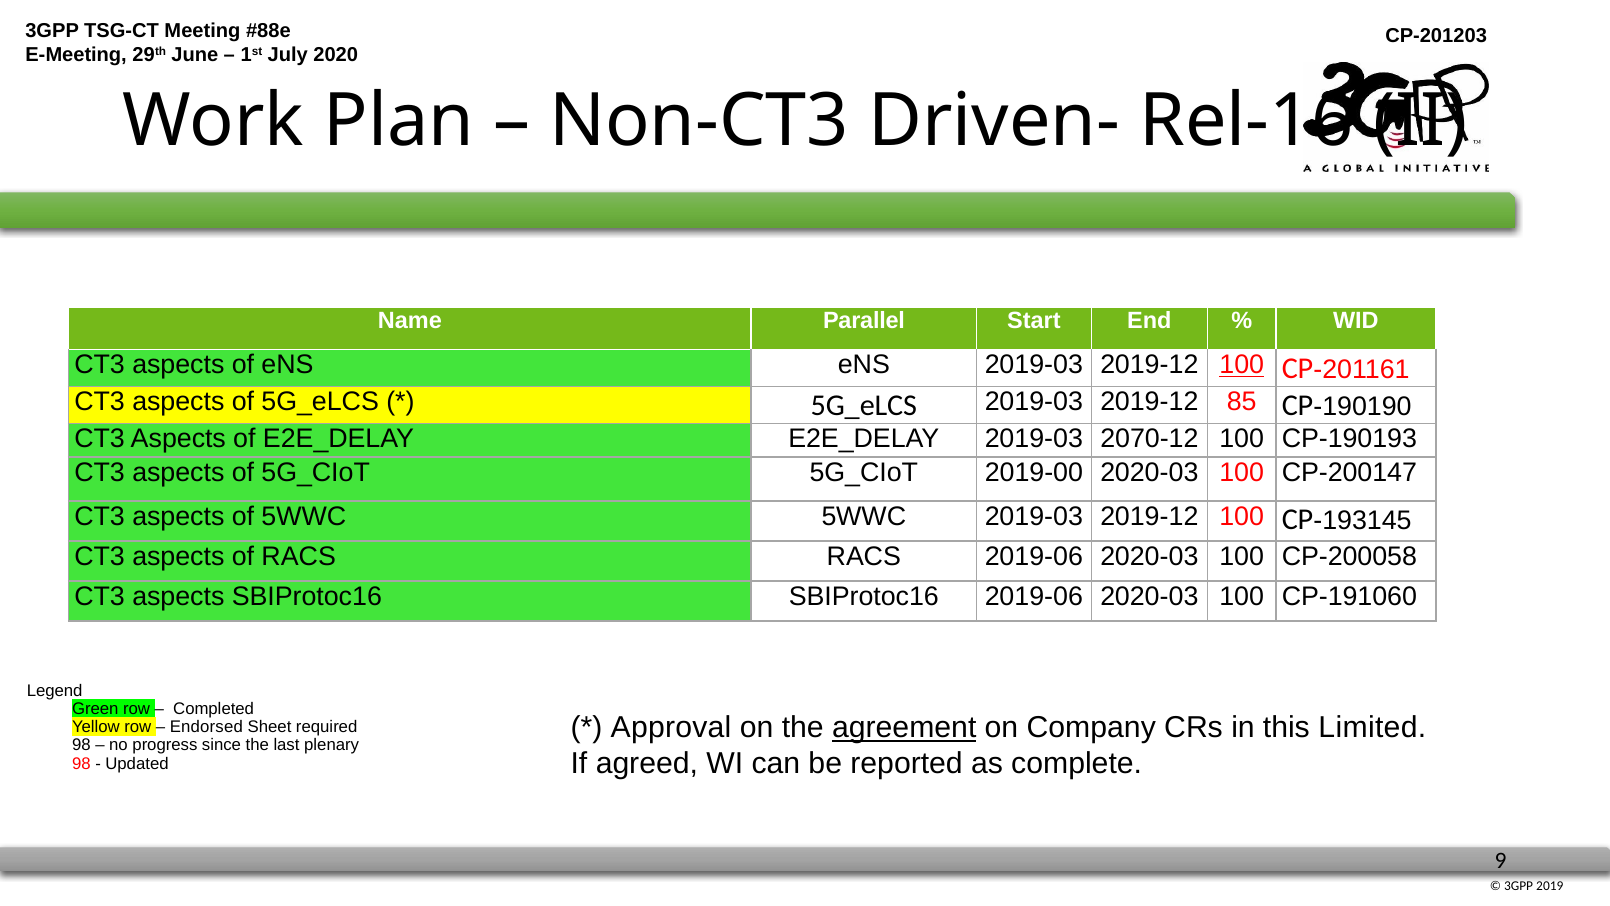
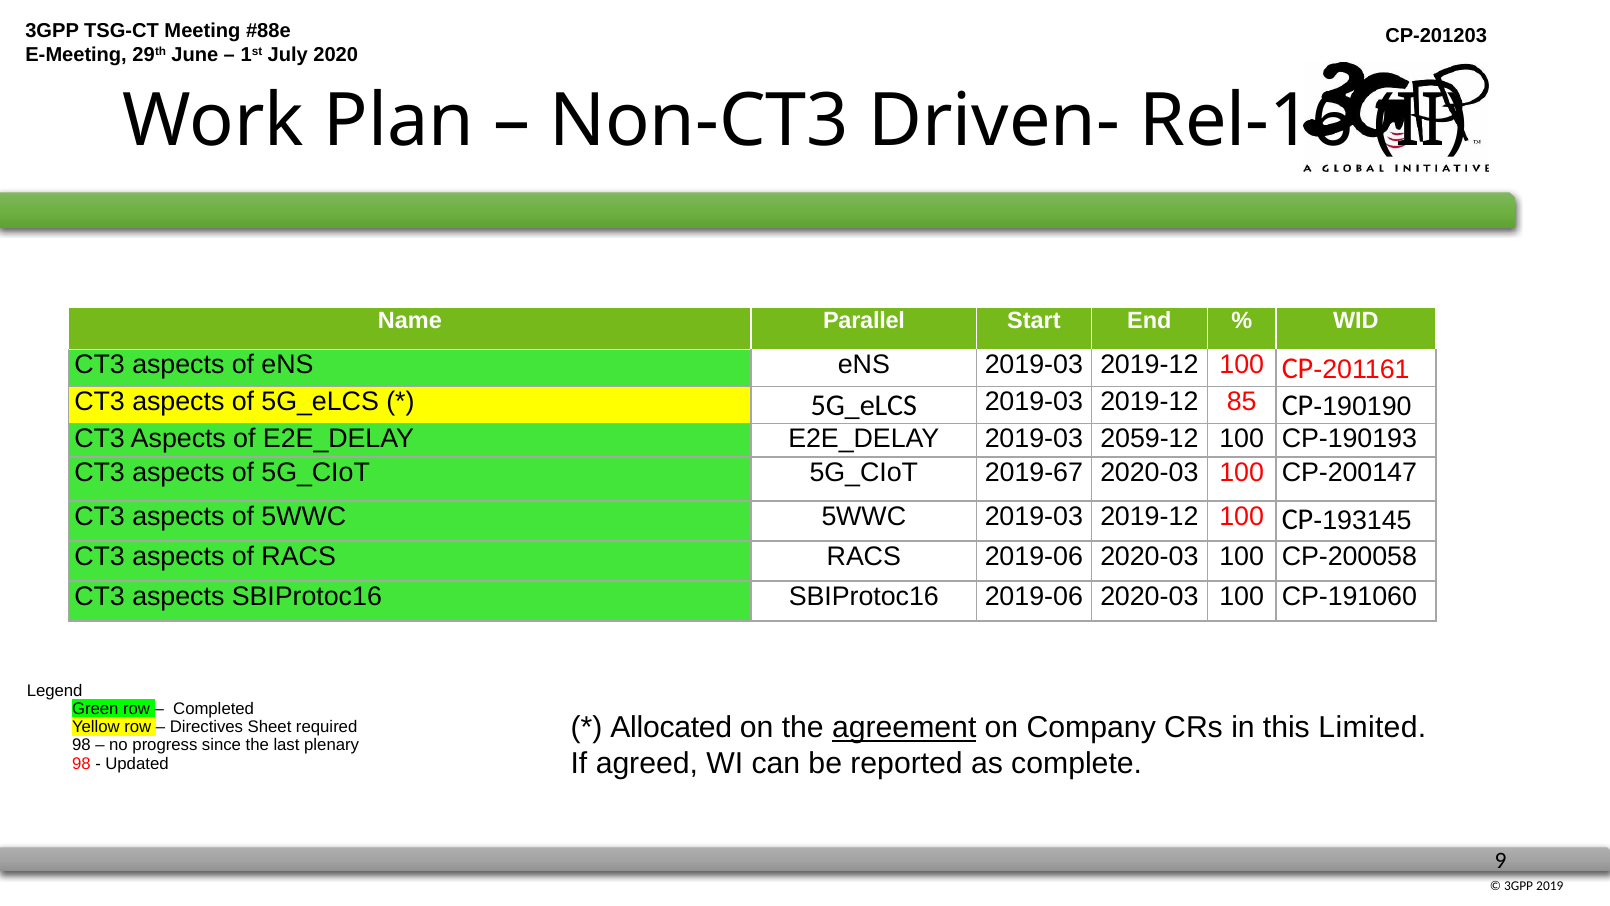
100 underline: present -> none (1242, 365)
2070-12: 2070-12 -> 2059-12 (1149, 438)
2019-00: 2019-00 -> 2019-67 (1034, 472)
Approval: Approval -> Allocated (671, 727)
Endorsed: Endorsed -> Directives (206, 727)
